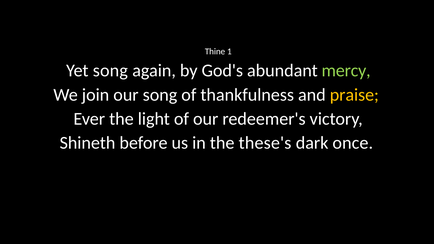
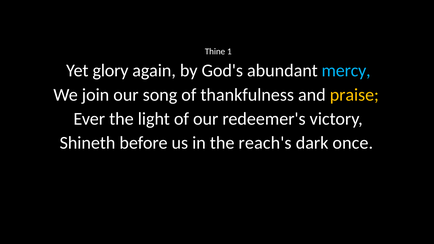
Yet song: song -> glory (110, 71)
mercy colour: light green -> light blue (346, 71)
these's: these's -> reach's (265, 143)
